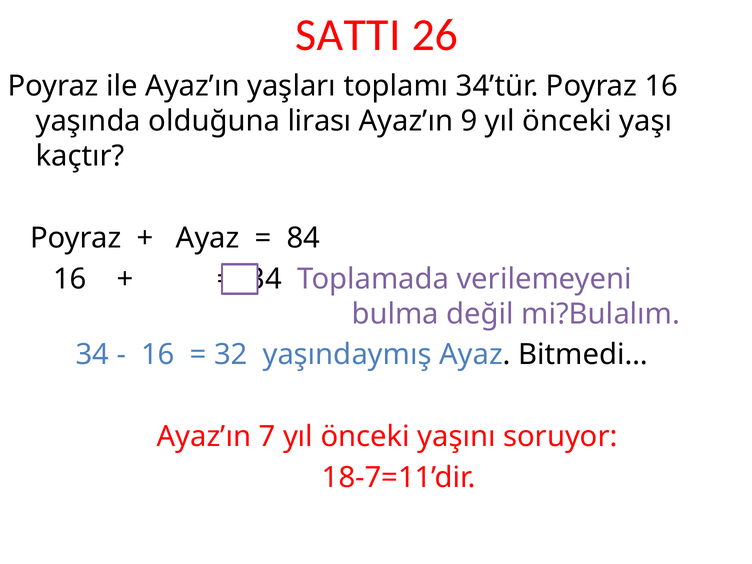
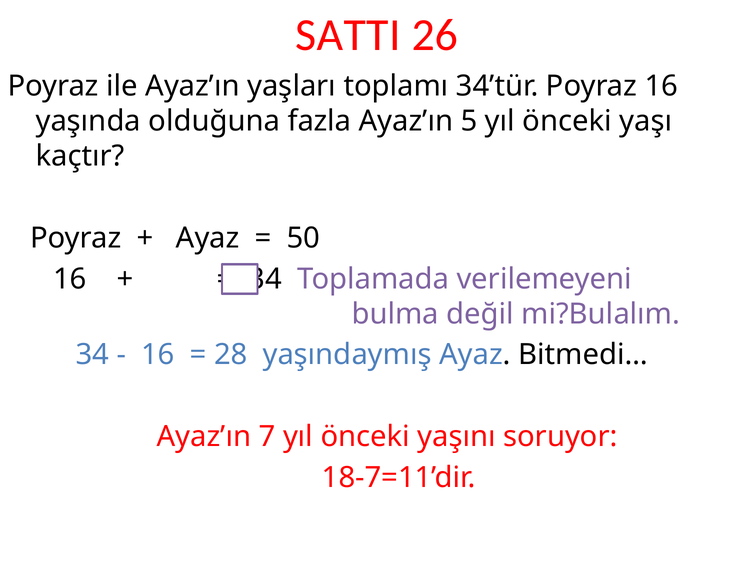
lirası: lirası -> fazla (319, 121)
9: 9 -> 5 (469, 121)
84: 84 -> 50 (303, 238)
32: 32 -> 28 (231, 355)
